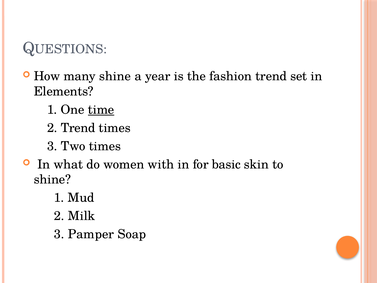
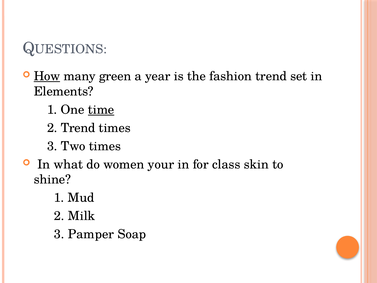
How underline: none -> present (47, 76)
many shine: shine -> green (115, 76)
with: with -> your (161, 164)
basic: basic -> class (226, 164)
